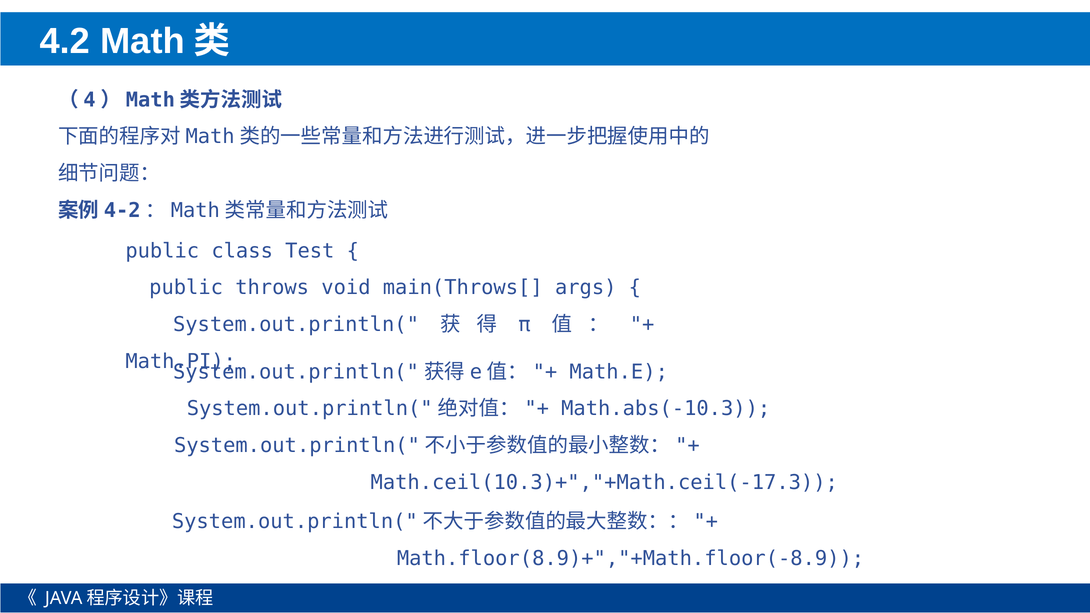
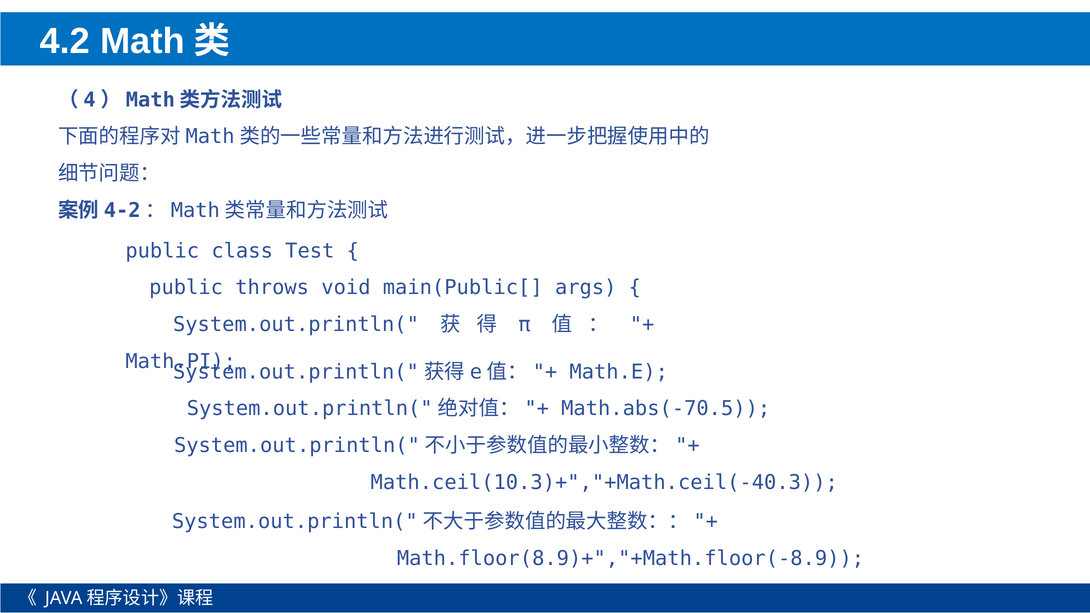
main(Throws[: main(Throws[ -> main(Public[ (463, 288)
Math.abs(-10.3: Math.abs(-10.3 -> Math.abs(-70.5 (666, 409)
Math.ceil(10.3)+","+Math.ceil(-17.3: Math.ceil(10.3)+","+Math.ceil(-17.3 -> Math.ceil(10.3)+","+Math.ceil(-40.3 (604, 482)
